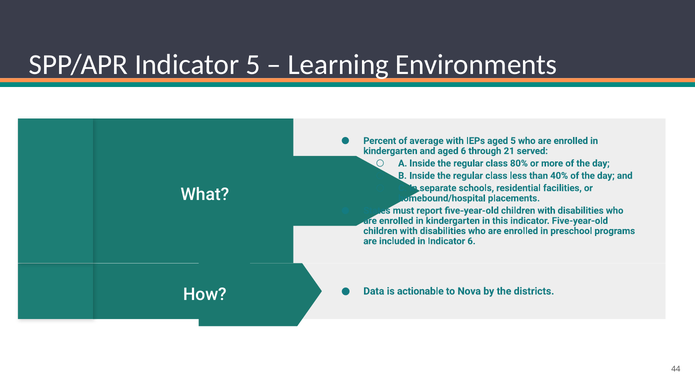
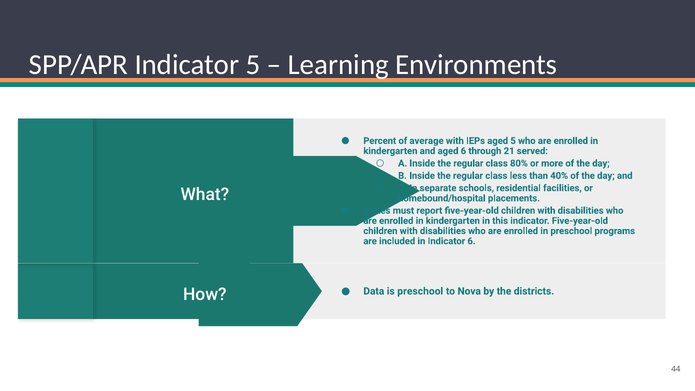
is actionable: actionable -> preschool (420, 291)
